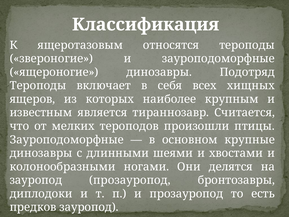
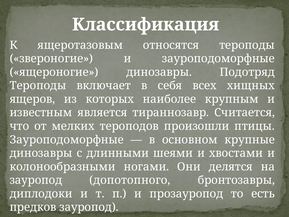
зауропод прозауропод: прозауропод -> допотопного (130, 180)
